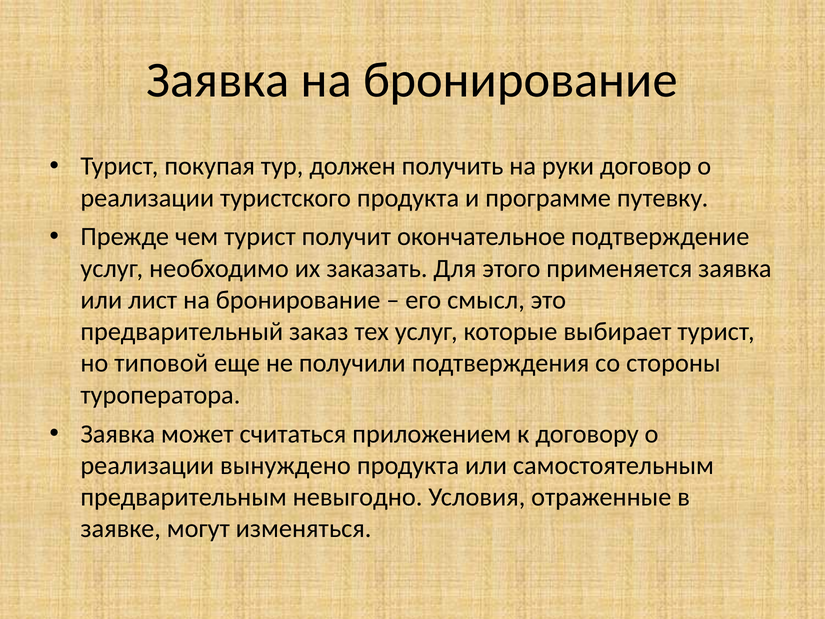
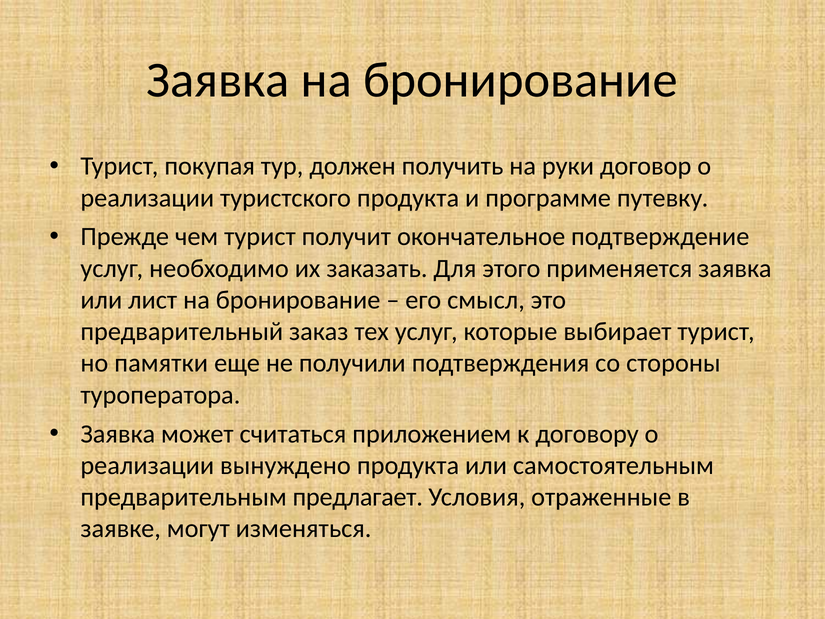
типовой: типовой -> памятки (161, 363)
невыгодно: невыгодно -> предлагает (358, 497)
